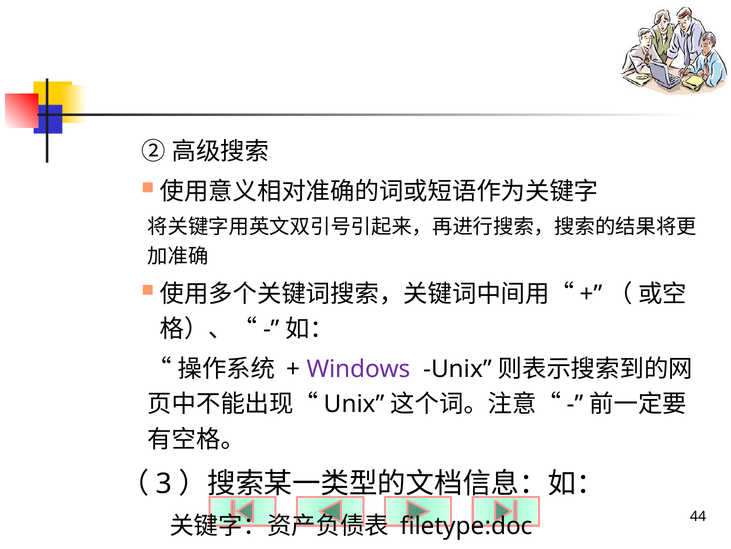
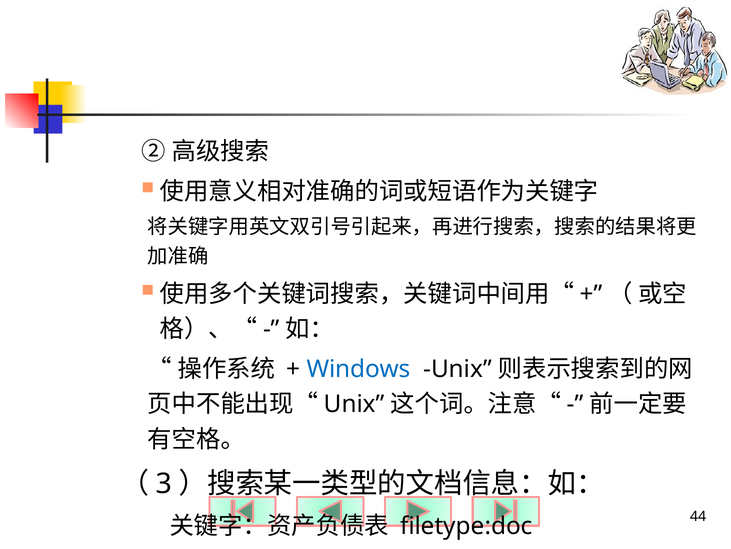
Windows colour: purple -> blue (359, 369)
